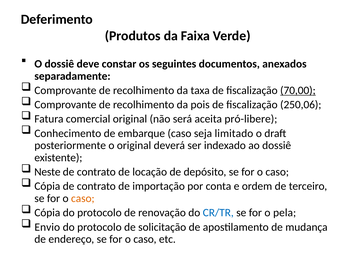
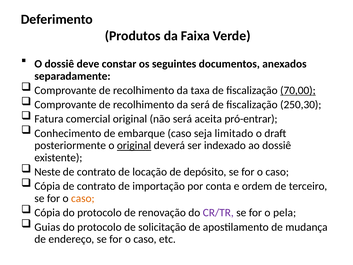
da pois: pois -> será (200, 105)
250,06: 250,06 -> 250,30 (301, 105)
pró-libere: pró-libere -> pró-entrar (251, 119)
original underline: none -> present (134, 145)
CR/TR colour: blue -> purple (218, 213)
Envio: Envio -> Guias (47, 227)
